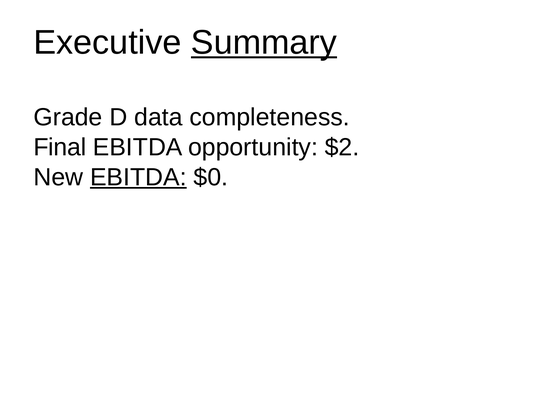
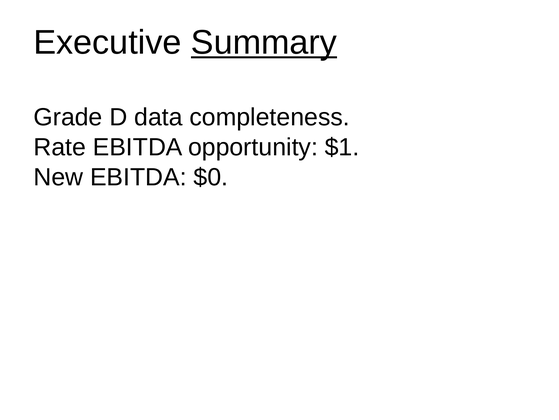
Final: Final -> Rate (60, 147)
$2: $2 -> $1 (342, 147)
EBITDA underline: present -> none (138, 177)
